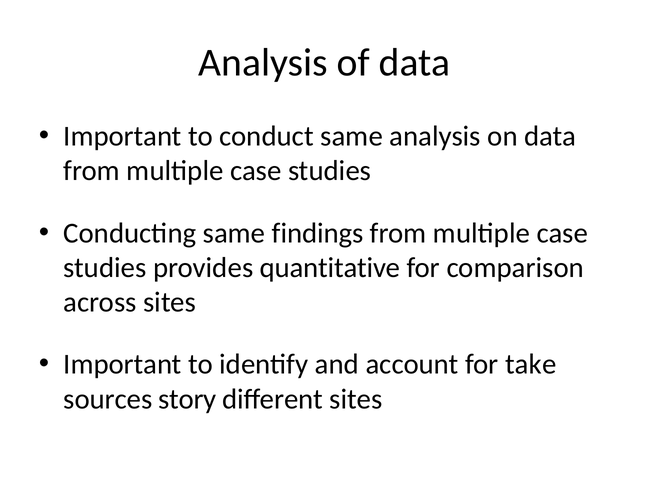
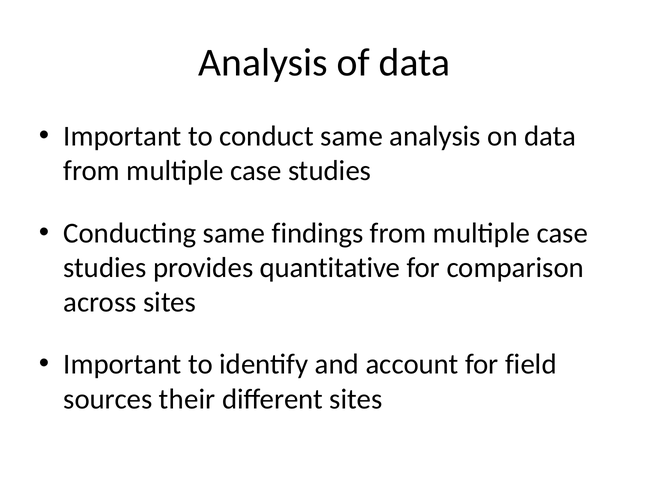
take: take -> field (531, 364)
story: story -> their (187, 399)
